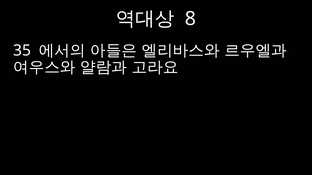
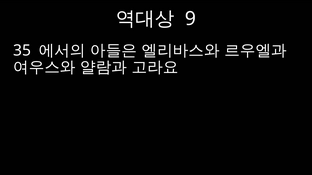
8: 8 -> 9 (190, 19)
